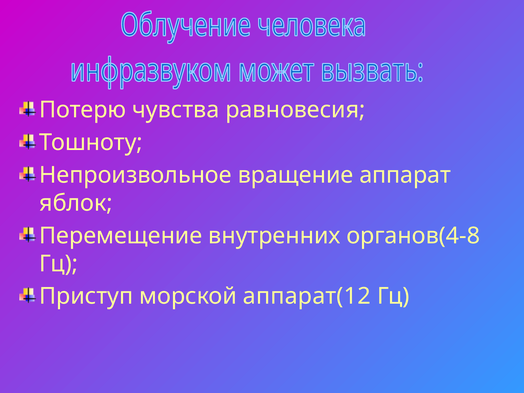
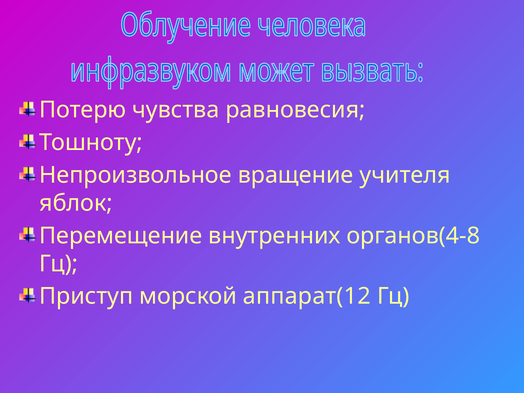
аппарат: аппарат -> учителя (405, 175)
